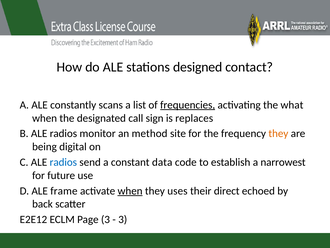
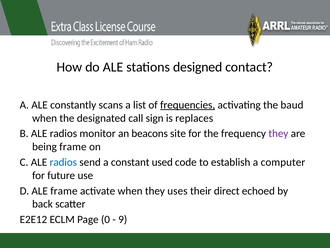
what: what -> baud (292, 105)
method: method -> beacons (150, 133)
they colour: orange -> purple (278, 133)
being digital: digital -> frame (73, 146)
data: data -> used (162, 162)
narrowest: narrowest -> computer (283, 162)
when underline: present -> none (130, 190)
Page 3: 3 -> 0 (105, 219)
3: 3 -> 9 (123, 219)
